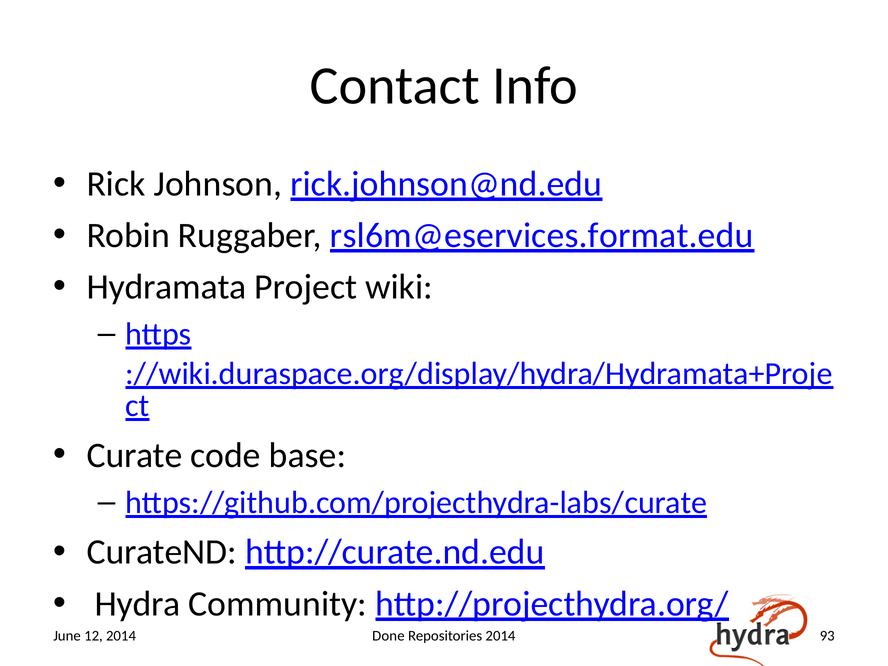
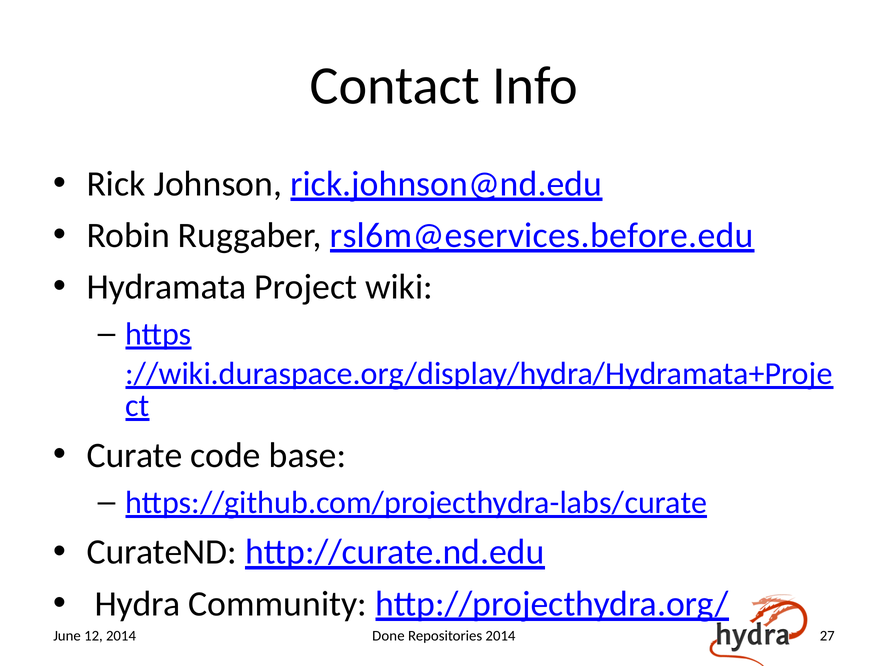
rsl6m@eservices.format.edu: rsl6m@eservices.format.edu -> rsl6m@eservices.before.edu (542, 235)
93: 93 -> 27 (827, 636)
